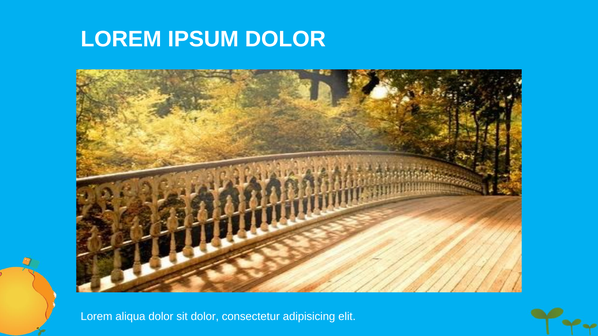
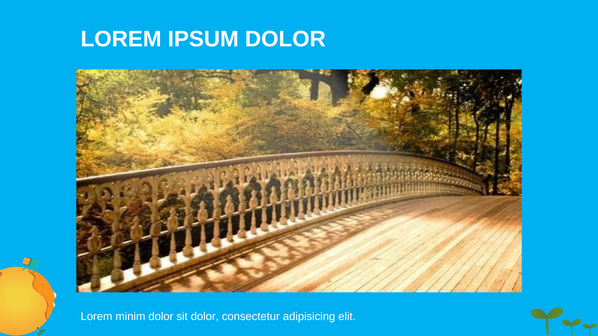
aliqua: aliqua -> minim (130, 317)
